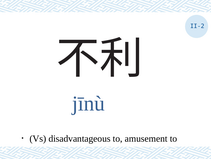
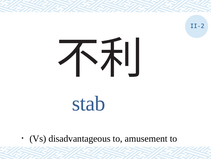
jīnù: jīnù -> stab (89, 103)
